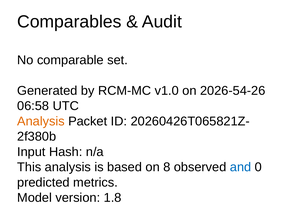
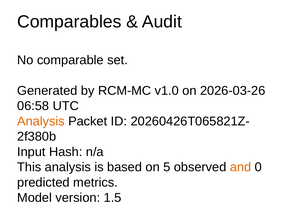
2026-54-26: 2026-54-26 -> 2026-03-26 (233, 91)
8: 8 -> 5 (167, 167)
and colour: blue -> orange (241, 167)
1.8: 1.8 -> 1.5 (113, 198)
